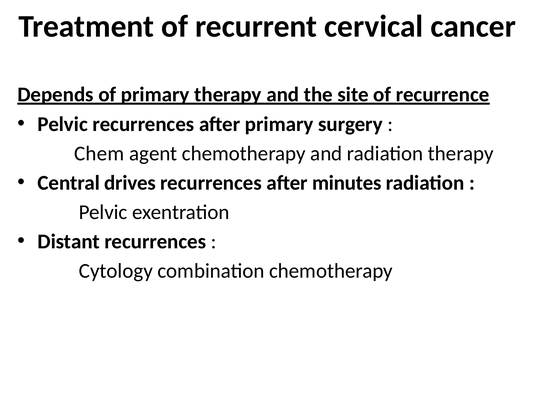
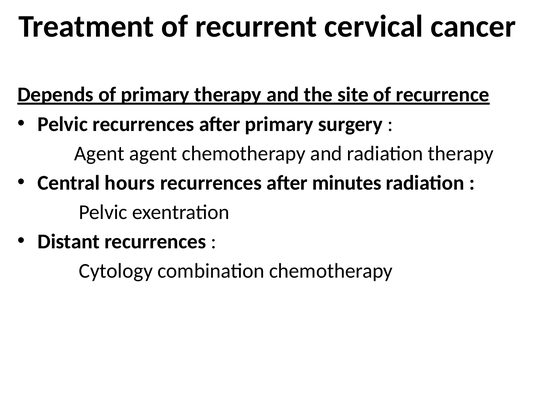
Chem: Chem -> Agent (99, 153)
drives: drives -> hours (130, 182)
